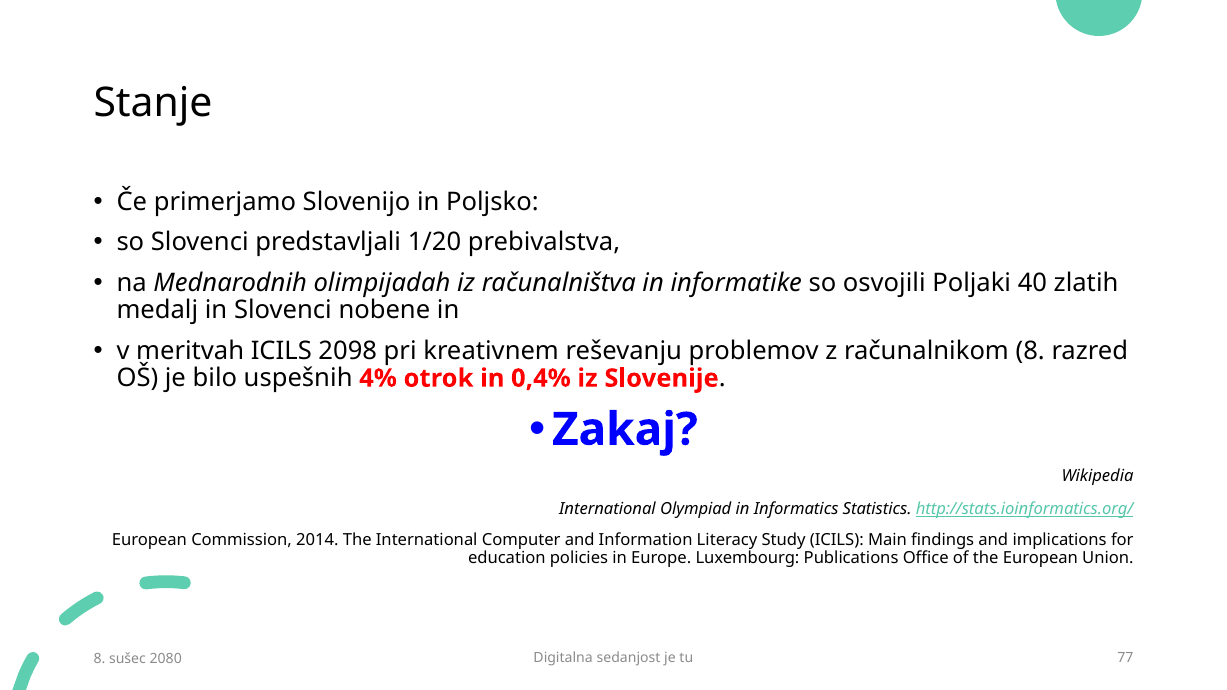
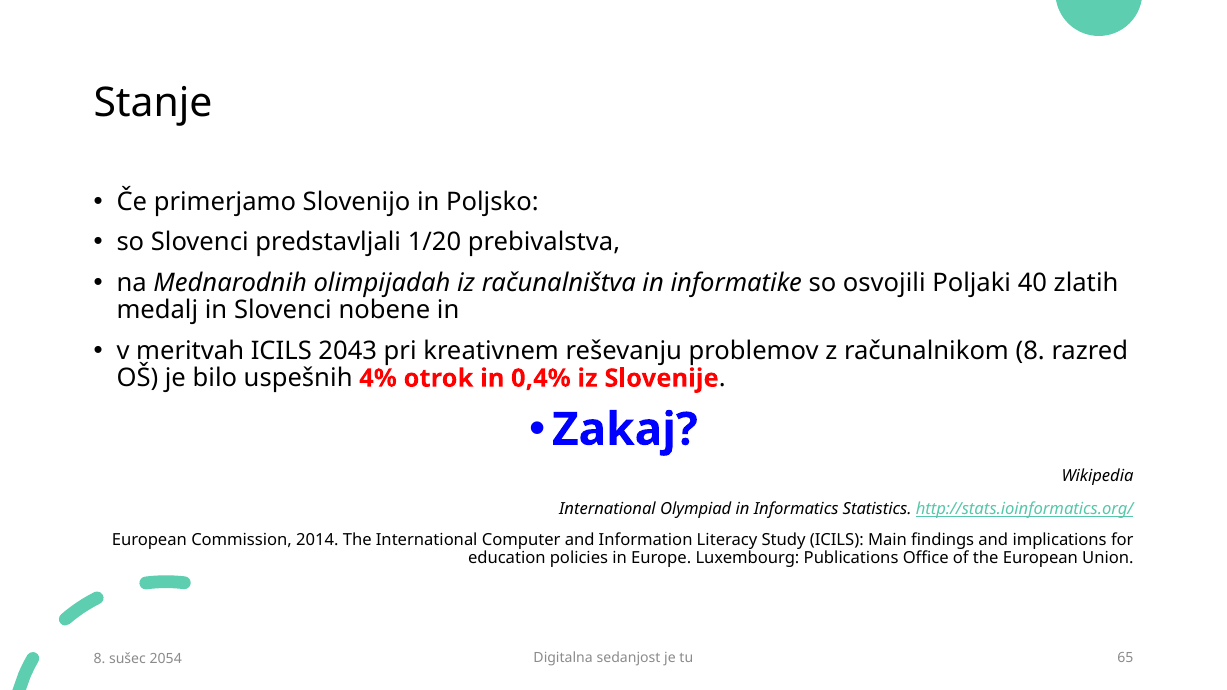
2098: 2098 -> 2043 (348, 351)
77: 77 -> 65 (1125, 658)
2080: 2080 -> 2054 (166, 659)
